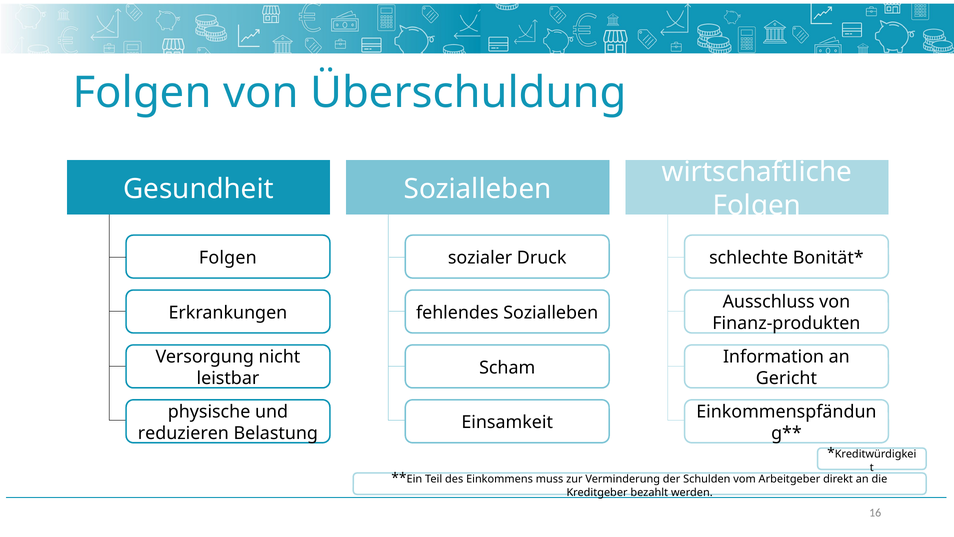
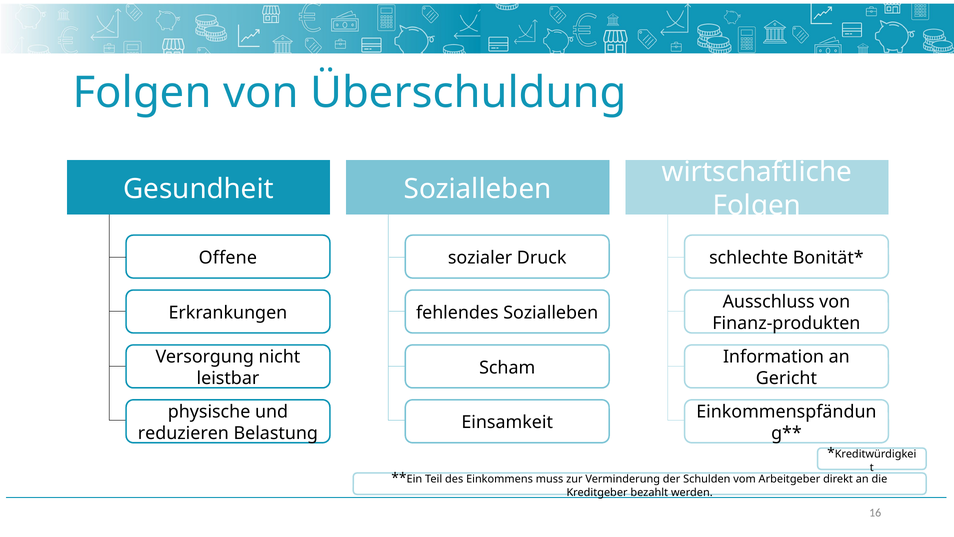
Folgen: Folgen -> Offene (228, 258)
